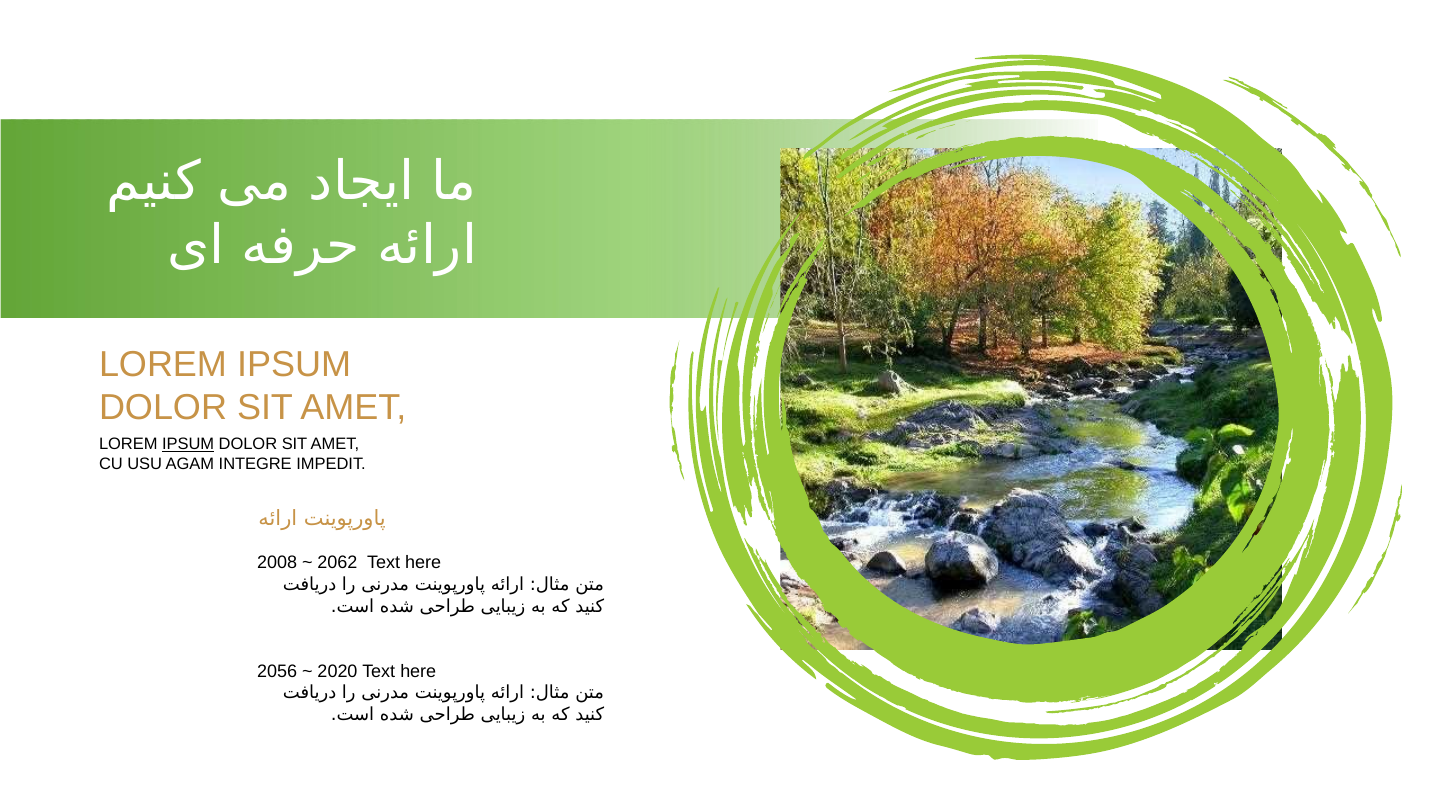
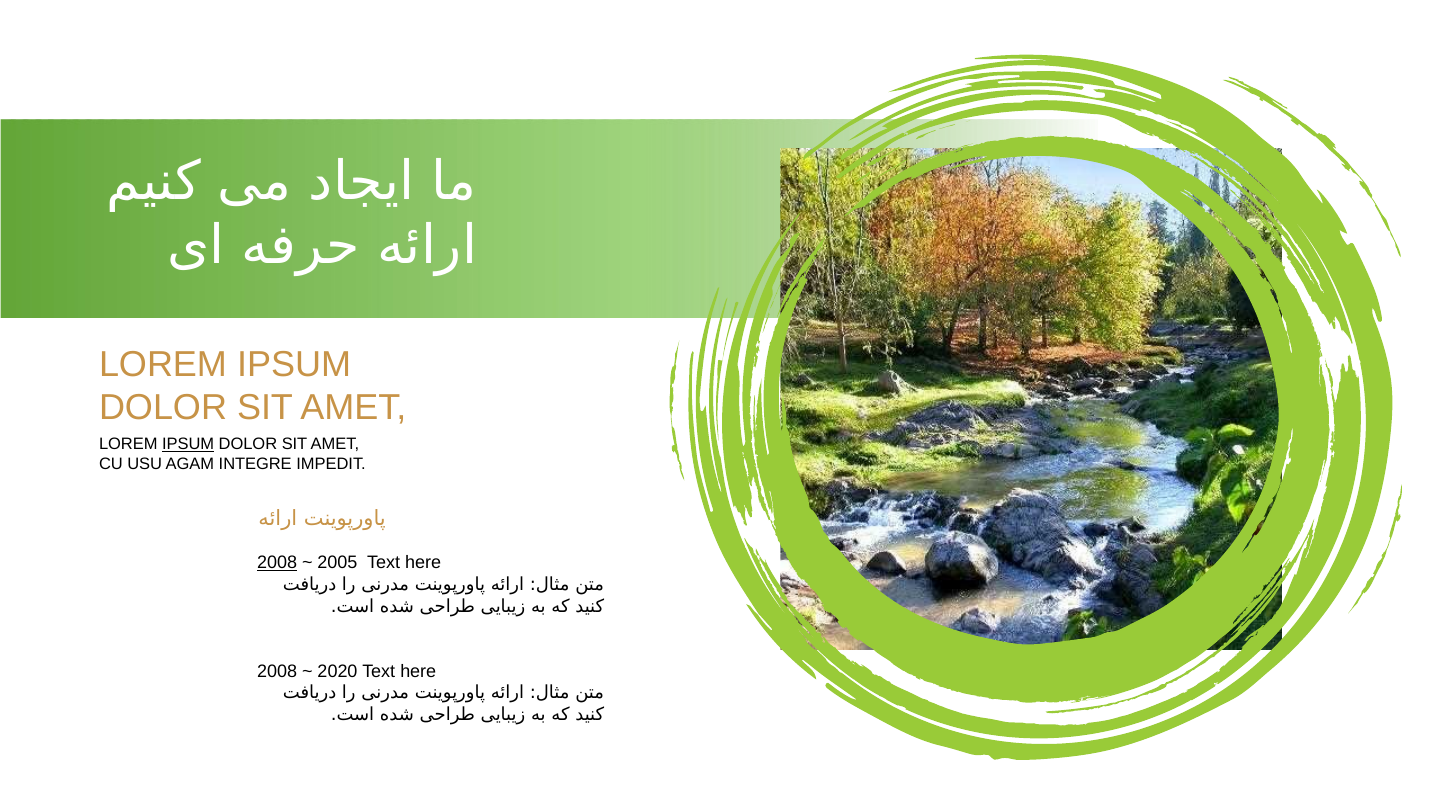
2008 underline: none -> present (277, 563)
2062: 2062 -> 2005 (338, 563)
2056: 2056 -> 2008 (277, 671)
